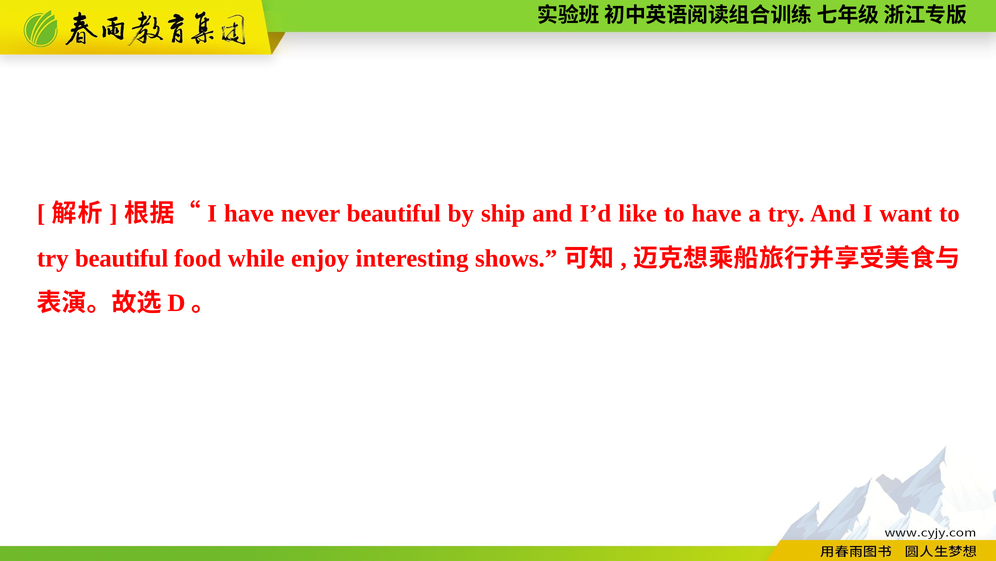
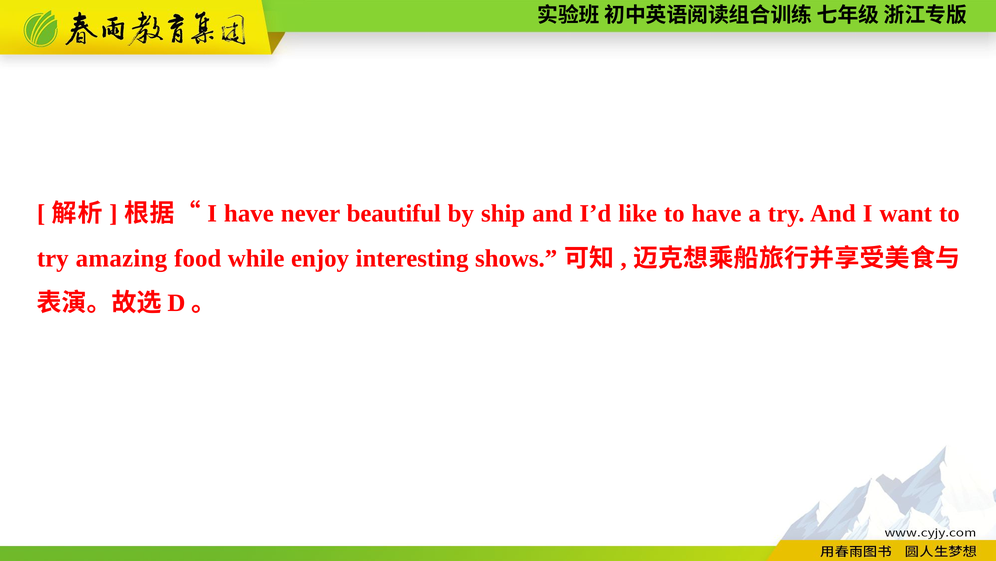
try beautiful: beautiful -> amazing (121, 258)
